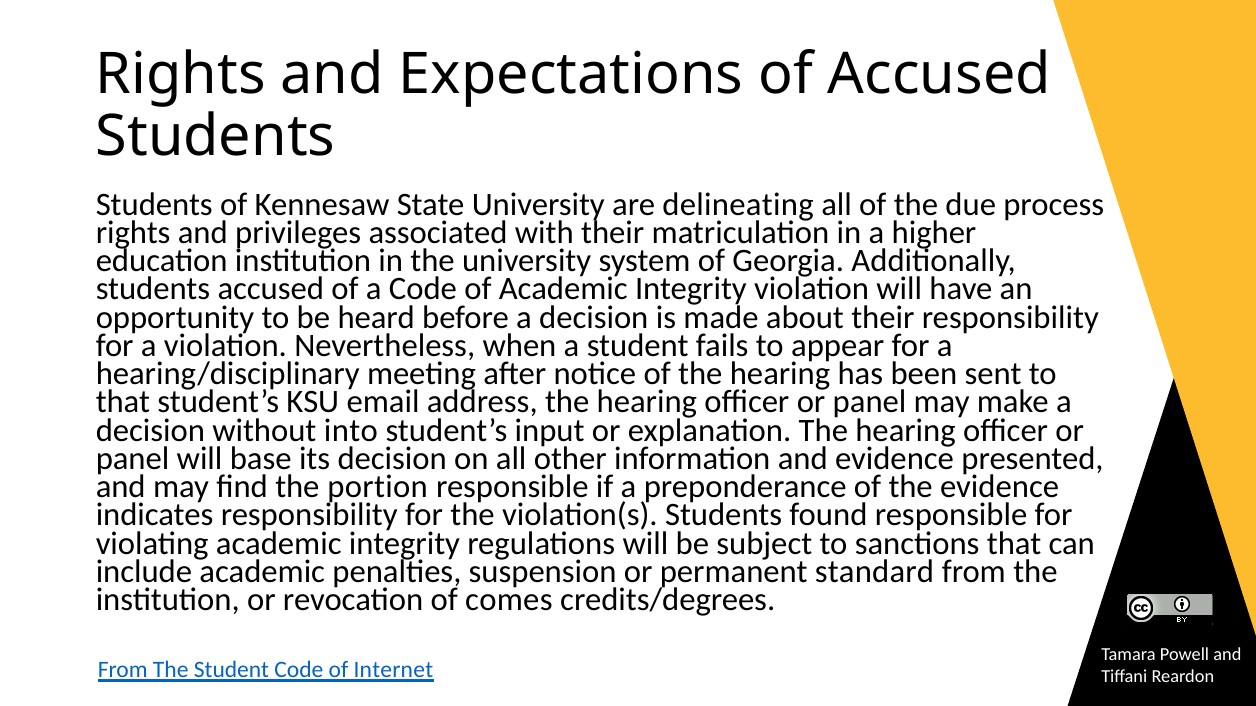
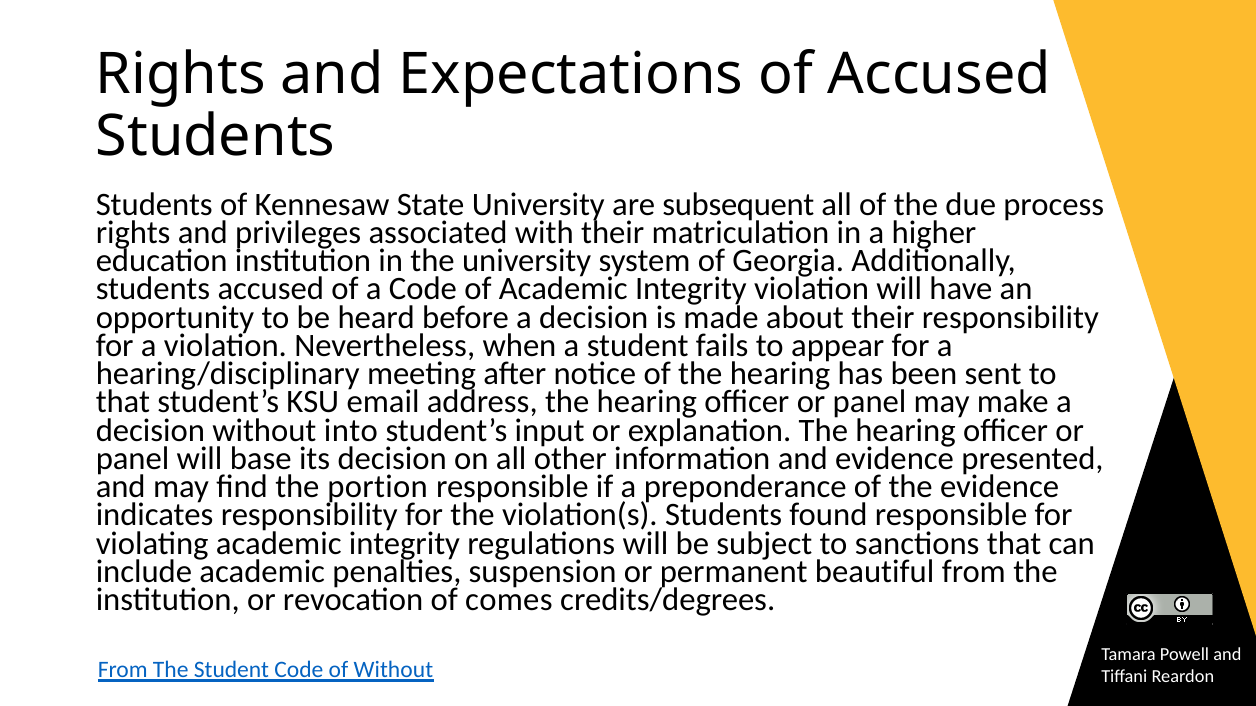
delineating: delineating -> subsequent (738, 205)
standard: standard -> beautiful (875, 572)
of Internet: Internet -> Without (393, 671)
